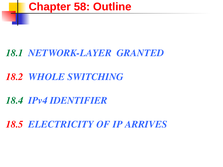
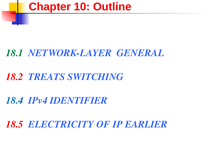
58: 58 -> 10 (82, 7)
GRANTED: GRANTED -> GENERAL (140, 53)
WHOLE: WHOLE -> TREATS (47, 77)
18.4 colour: green -> blue (15, 101)
ARRIVES: ARRIVES -> EARLIER (146, 124)
